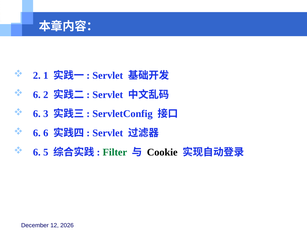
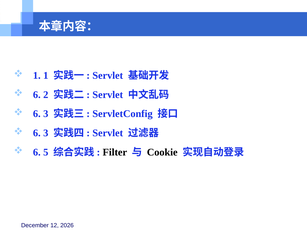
2: 2 -> 1 (37, 75)
6: 6 -> 3 (46, 133)
Filter colour: green -> black (115, 152)
